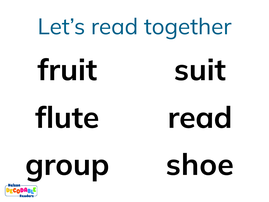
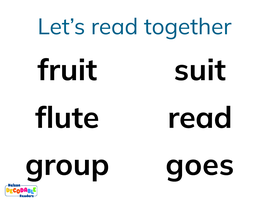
shoe: shoe -> goes (200, 165)
